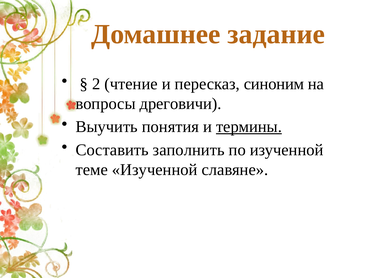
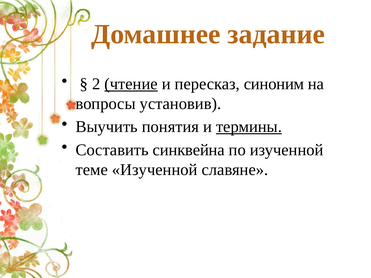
чтение underline: none -> present (131, 84)
дреговичи: дреговичи -> установив (181, 104)
заполнить: заполнить -> синквейна (189, 150)
